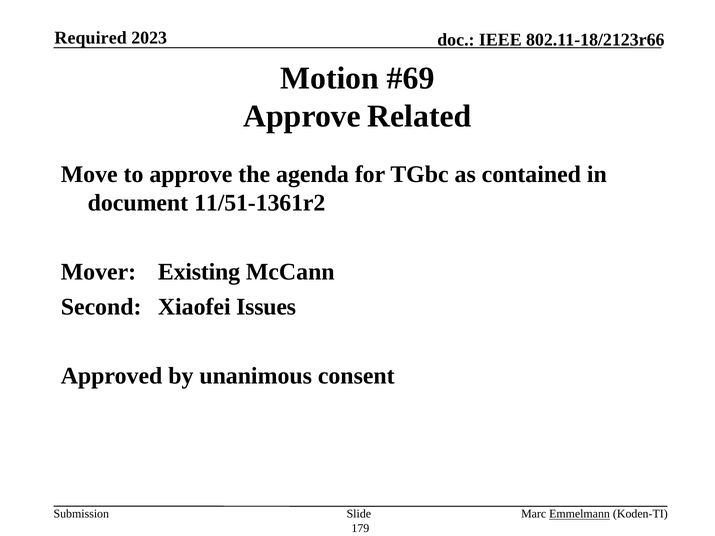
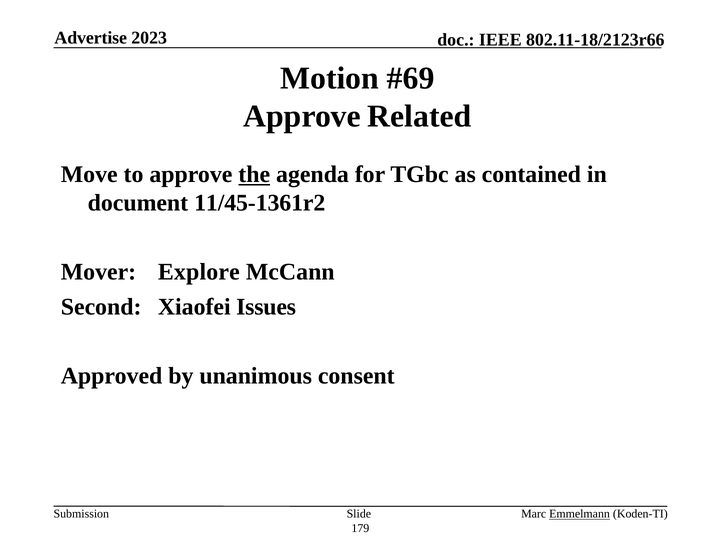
Required: Required -> Advertise (91, 38)
the underline: none -> present (254, 174)
11/51-1361r2: 11/51-1361r2 -> 11/45-1361r2 (260, 203)
Existing: Existing -> Explore (199, 272)
